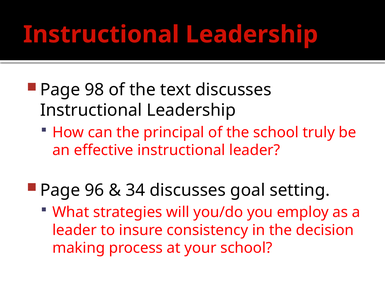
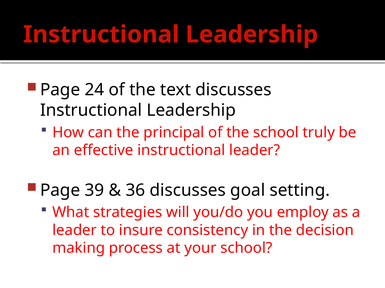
98: 98 -> 24 (94, 90)
96: 96 -> 39 (94, 191)
34: 34 -> 36 (135, 191)
